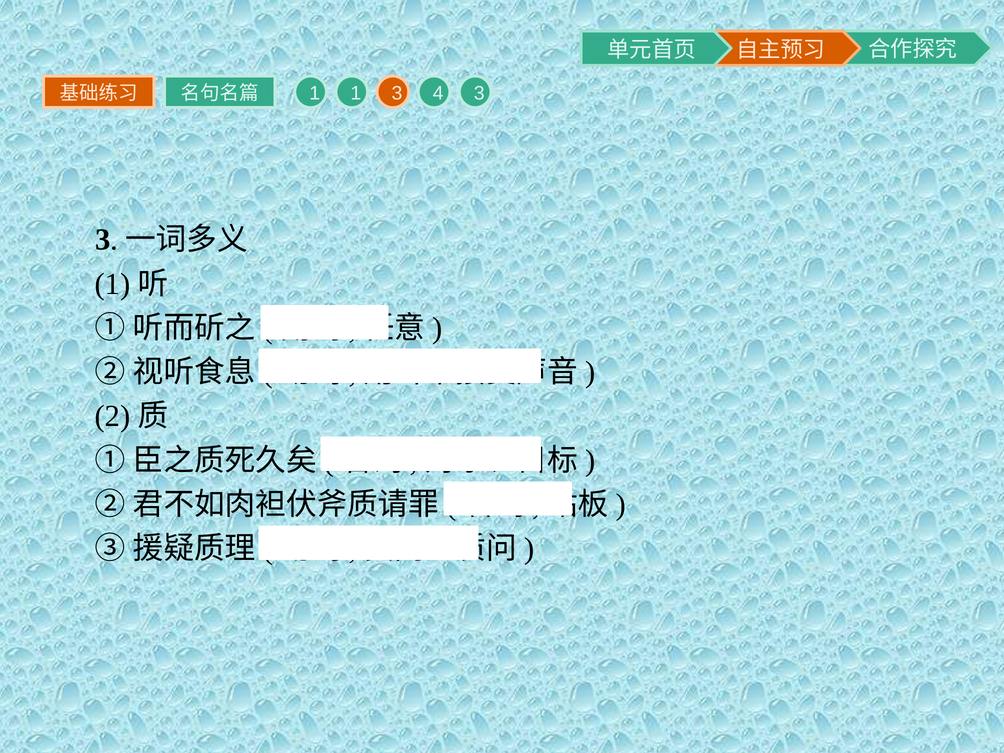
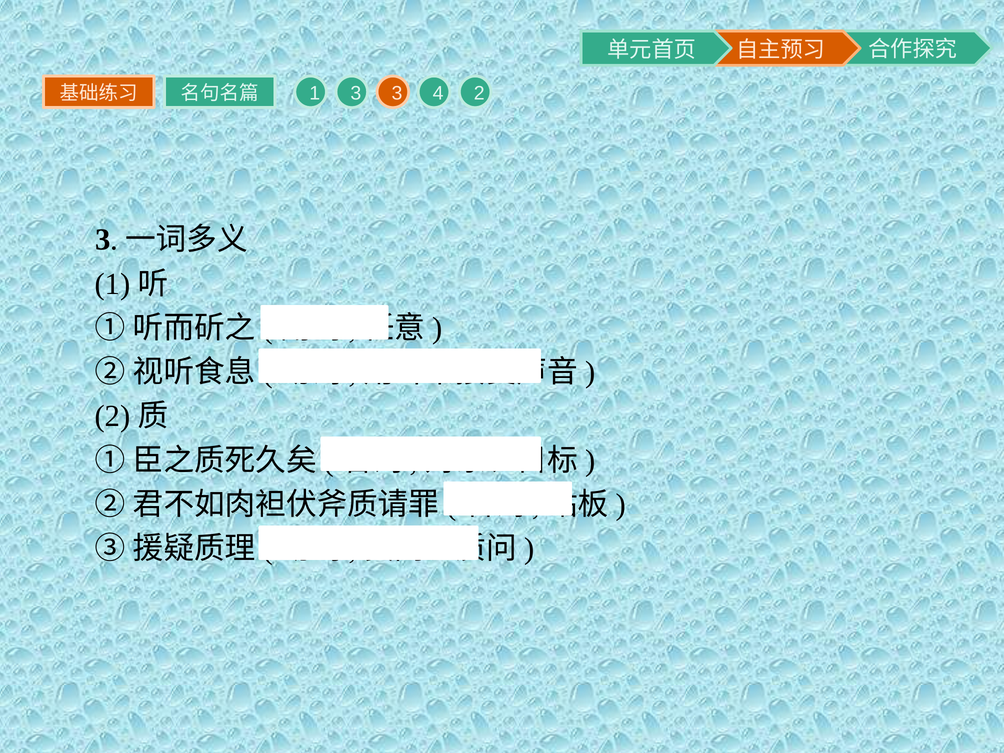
1 1: 1 -> 3 (356, 93)
4 3: 3 -> 2 (479, 93)
